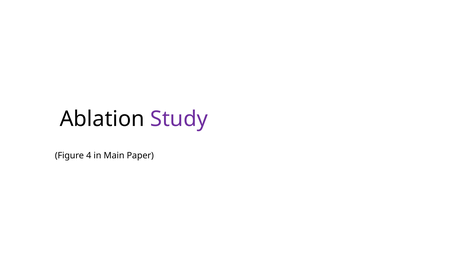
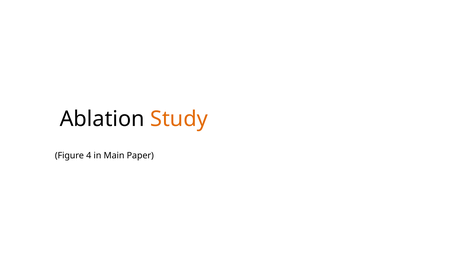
Study colour: purple -> orange (179, 119)
